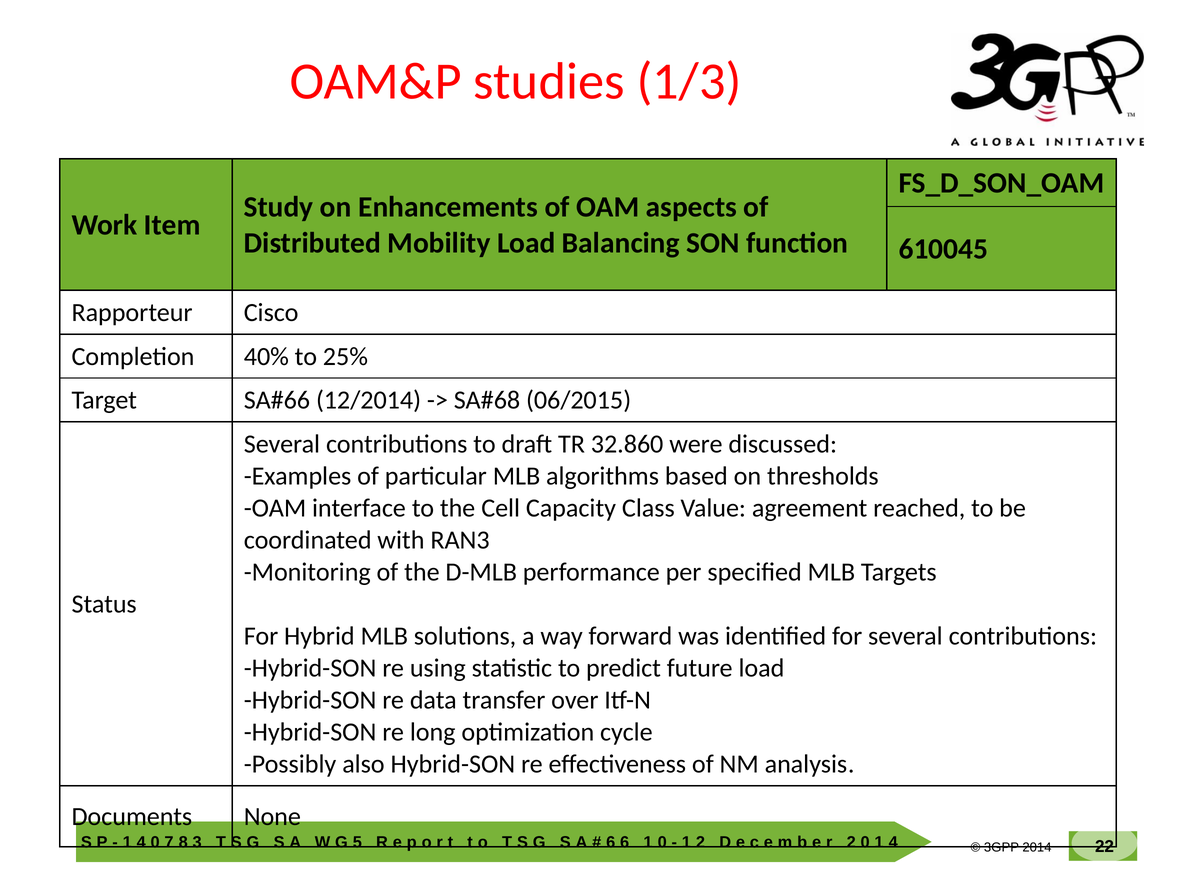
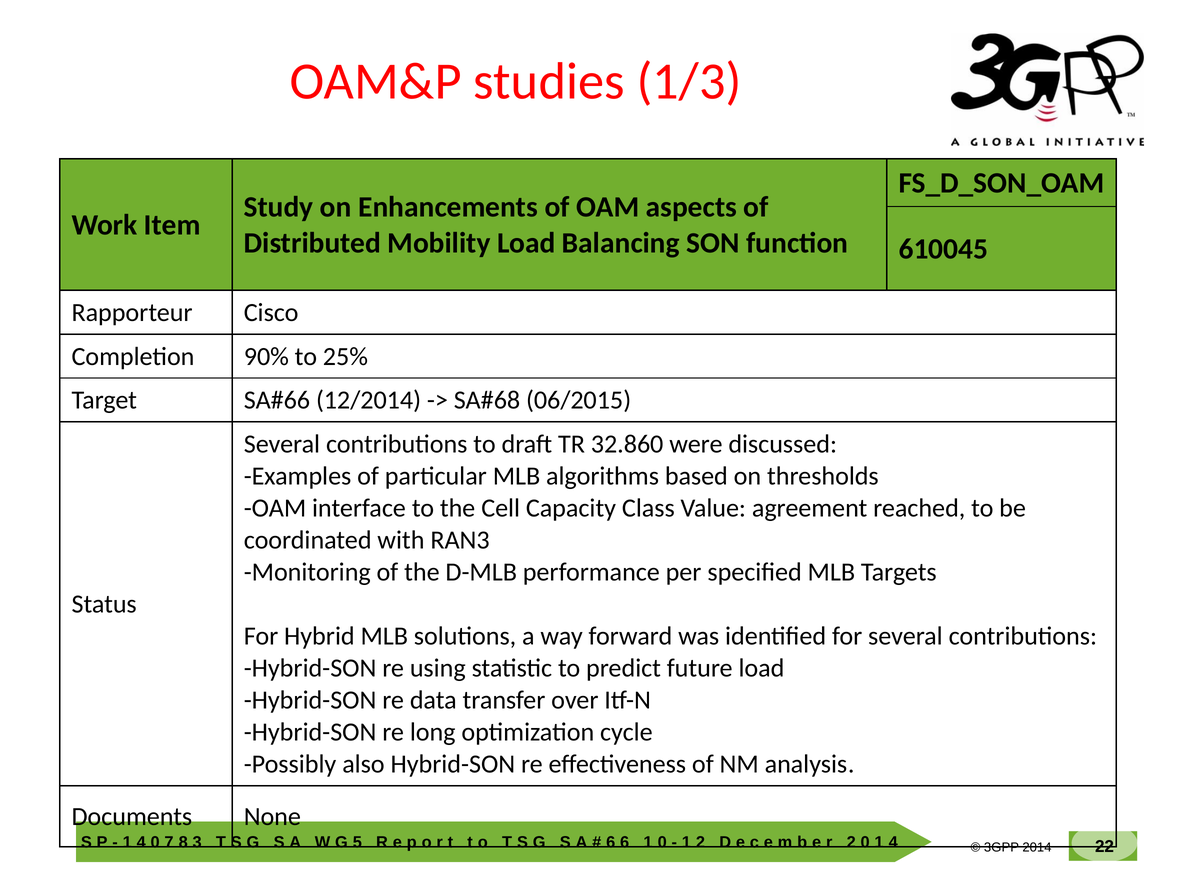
40%: 40% -> 90% (266, 356)
